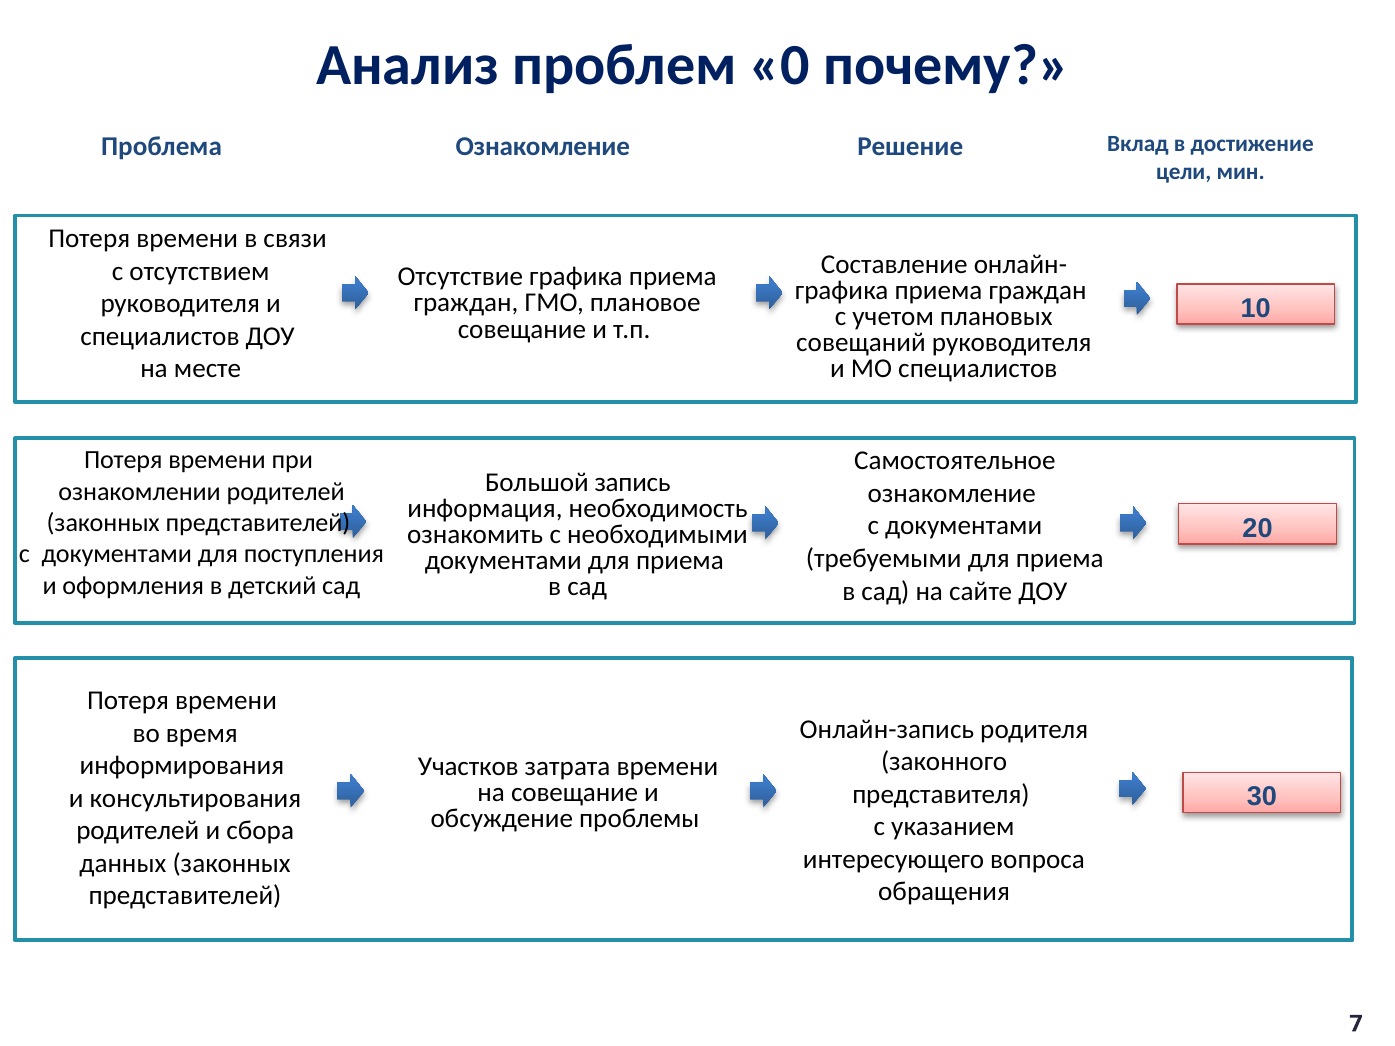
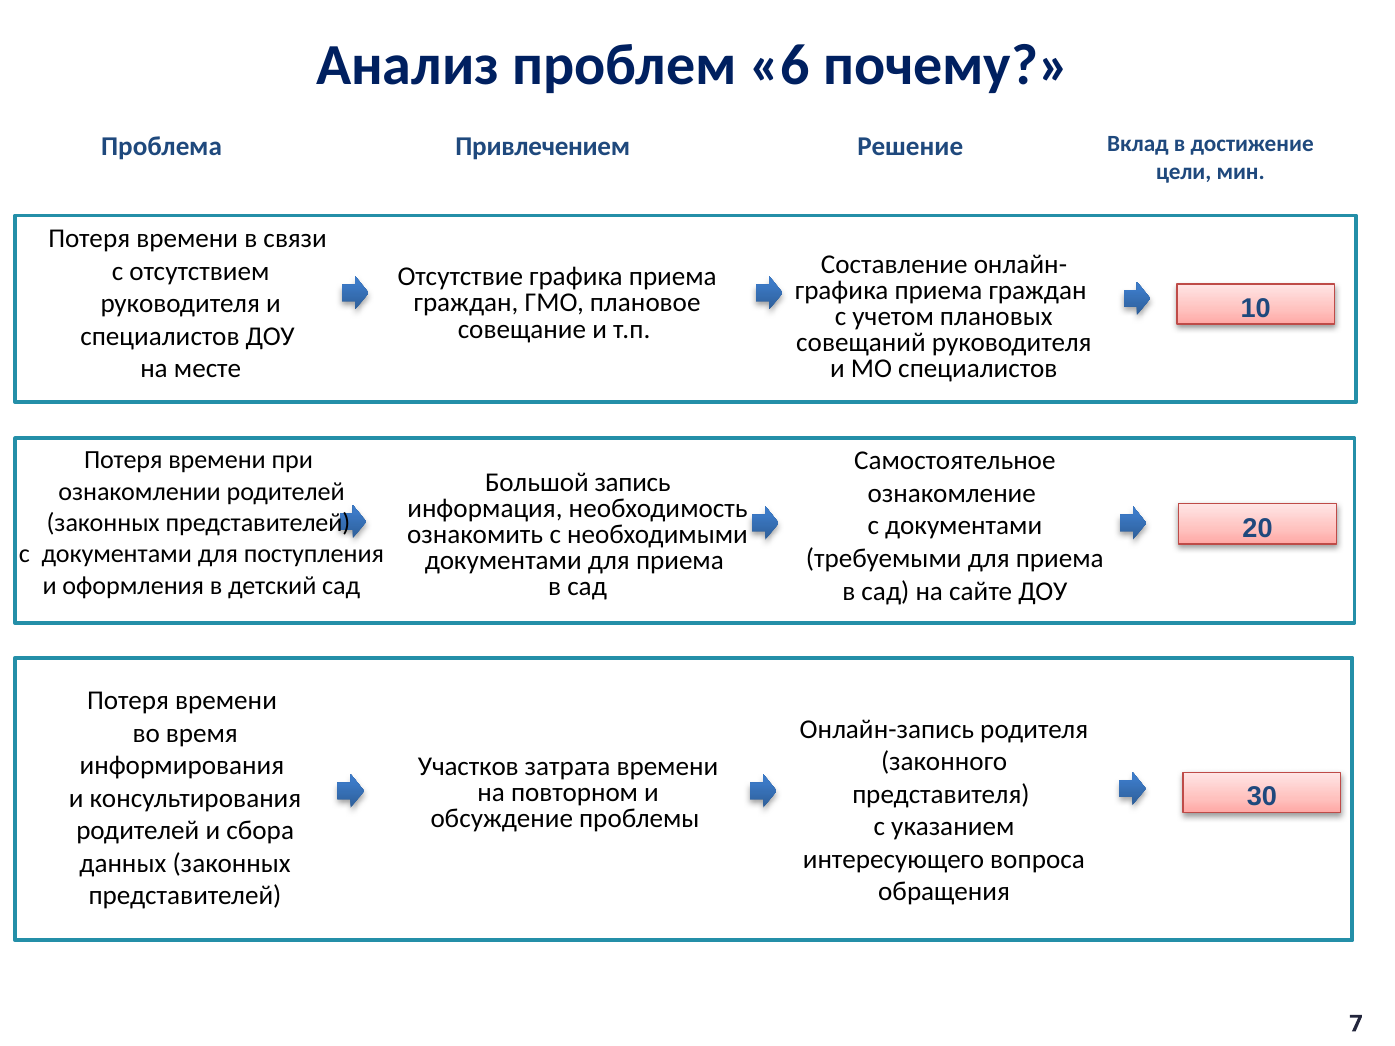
0: 0 -> 6 (780, 65)
Проблема Ознакомление: Ознакомление -> Привлечением (543, 147)
на совещание: совещание -> повторном (575, 792)
